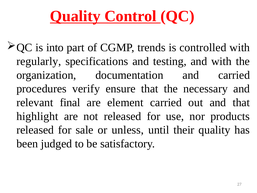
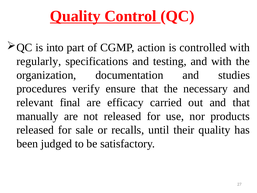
trends: trends -> action (151, 47)
and carried: carried -> studies (234, 75)
element: element -> efficacy (125, 102)
highlight: highlight -> manually (37, 116)
unless: unless -> recalls (128, 130)
